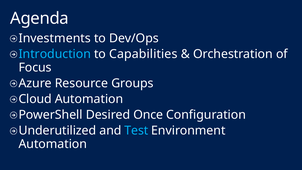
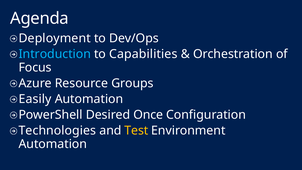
Investments: Investments -> Deployment (55, 38)
Cloud: Cloud -> Easily (35, 99)
Underutilized: Underutilized -> Technologies (57, 131)
Test colour: light blue -> yellow (136, 131)
